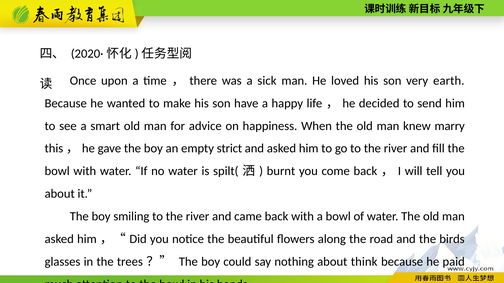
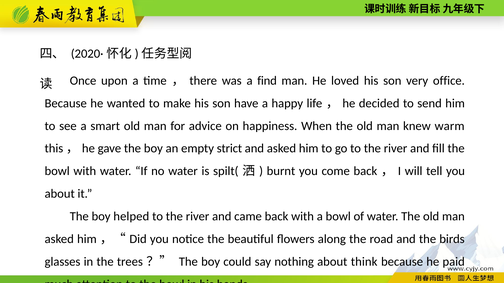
sick: sick -> find (267, 81)
earth: earth -> office (449, 81)
marry: marry -> warm (450, 126)
smiling: smiling -> helped (131, 217)
